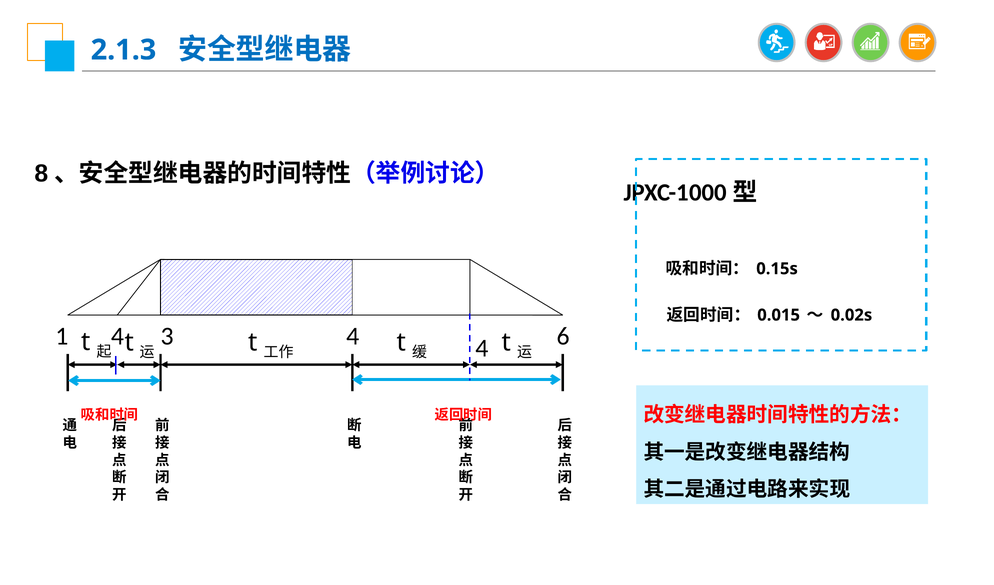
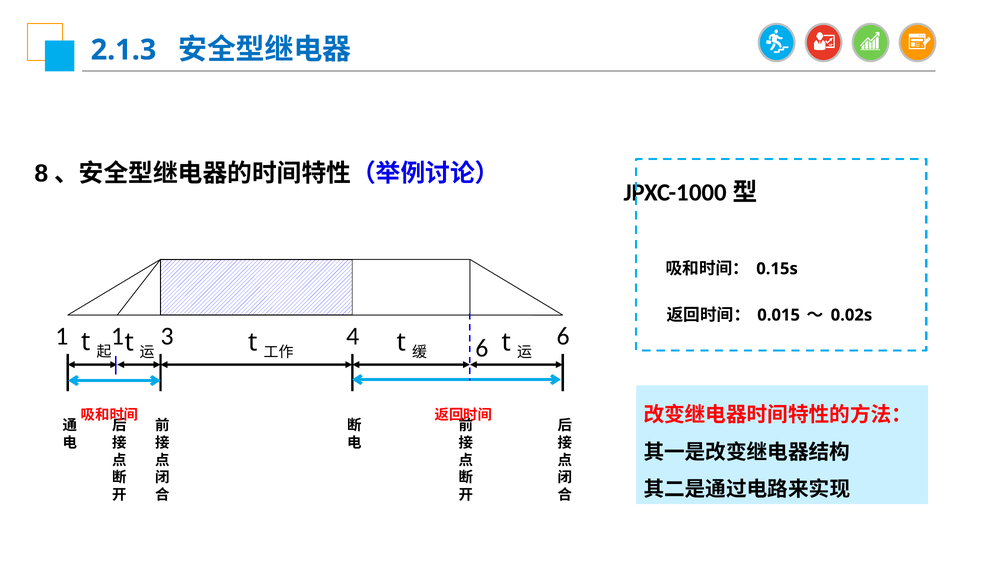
1 4: 4 -> 1 (118, 336)
4 4: 4 -> 6 (482, 348)
